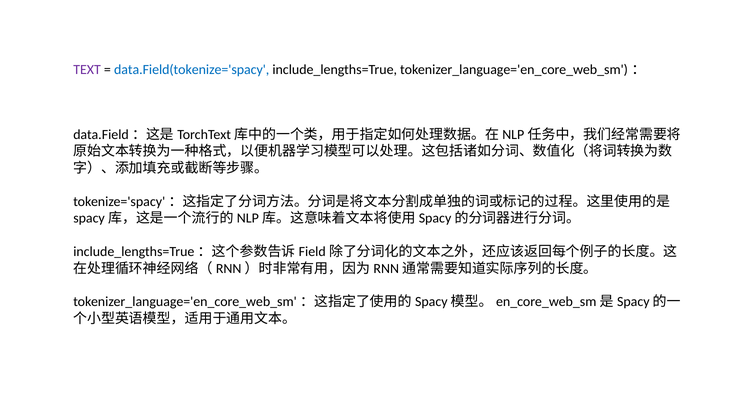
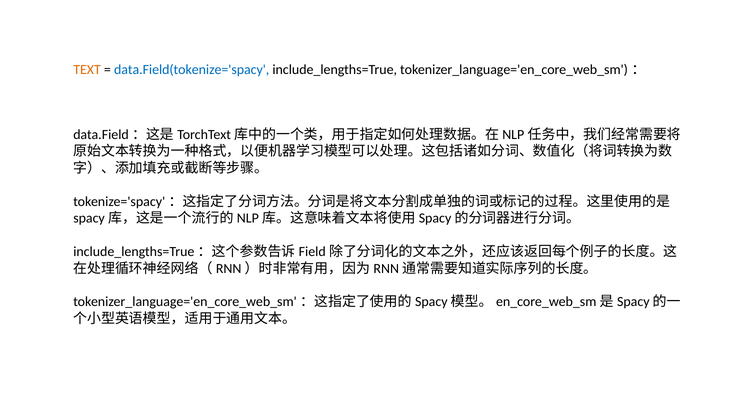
TEXT colour: purple -> orange (87, 70)
